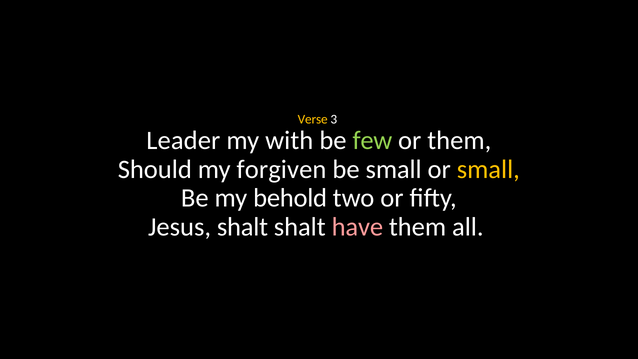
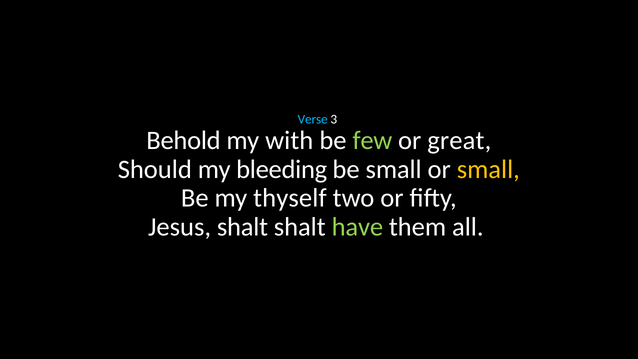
Verse colour: yellow -> light blue (313, 119)
Leader: Leader -> Behold (183, 141)
or them: them -> great (459, 141)
forgiven: forgiven -> bleeding (282, 169)
behold: behold -> thyself (290, 198)
have colour: pink -> light green (357, 227)
